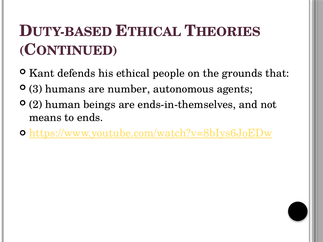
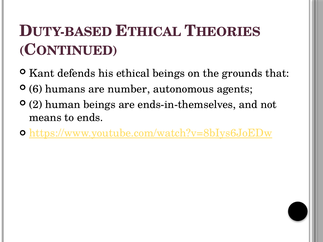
ethical people: people -> beings (169, 74)
3: 3 -> 6 (36, 89)
